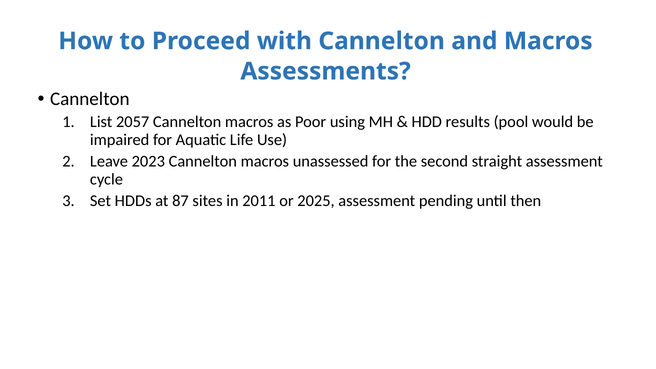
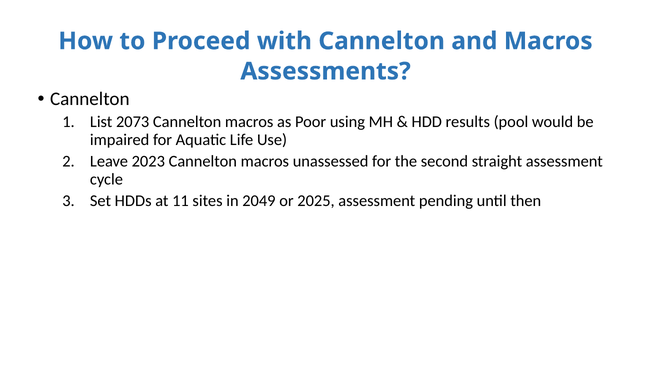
2057: 2057 -> 2073 (133, 122)
87: 87 -> 11 (180, 201)
2011: 2011 -> 2049 (259, 201)
